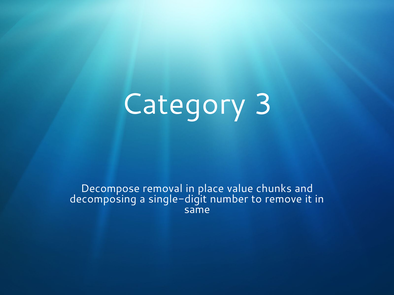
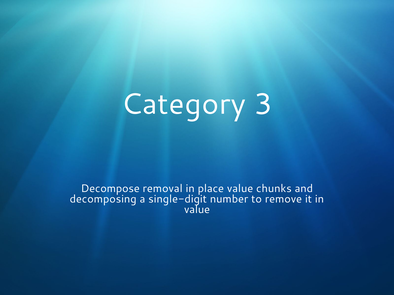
same: same -> value (197, 210)
